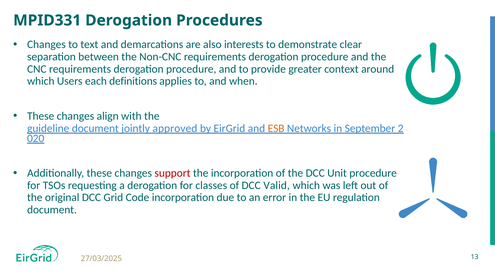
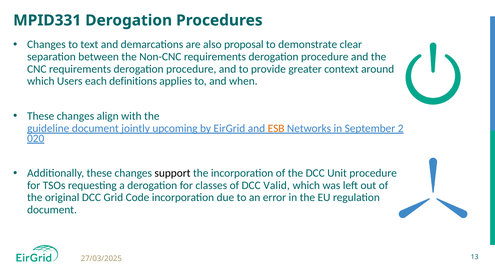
interests: interests -> proposal (244, 45)
approved: approved -> upcoming (175, 129)
support colour: red -> black (172, 173)
